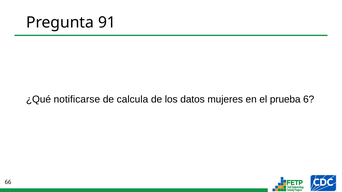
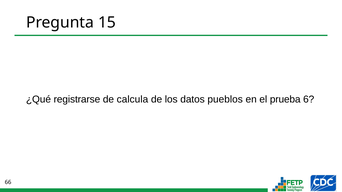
91: 91 -> 15 (107, 22)
notificarse: notificarse -> registrarse (77, 99)
mujeres: mujeres -> pueblos (225, 99)
